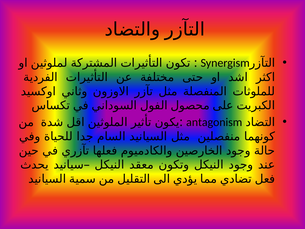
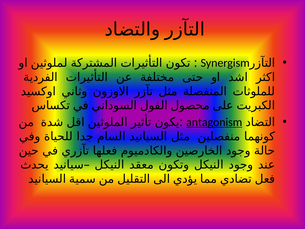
antagonism underline: none -> present (214, 122)
